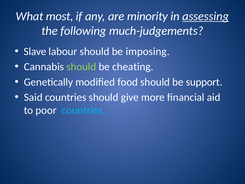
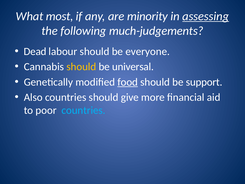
Slave: Slave -> Dead (35, 51)
imposing: imposing -> everyone (148, 51)
should colour: light green -> yellow (81, 67)
cheating: cheating -> universal (133, 67)
food underline: none -> present (128, 82)
Said: Said -> Also (33, 97)
